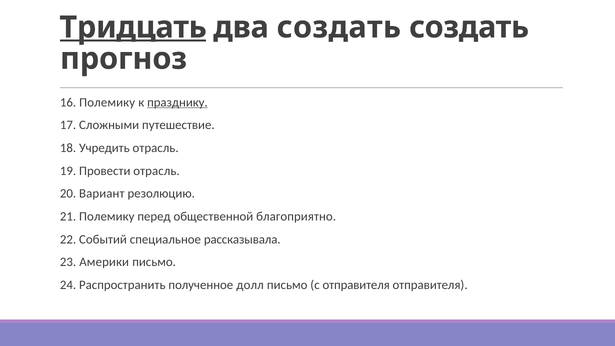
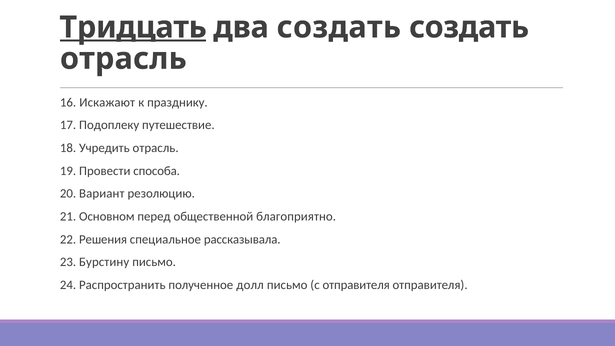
прогноз: прогноз -> отрасль (123, 59)
16 Полемику: Полемику -> Искажают (107, 102)
празднику underline: present -> none (177, 102)
Сложными: Сложными -> Подоплеку (109, 125)
Провести отрасль: отрасль -> способа (157, 171)
21 Полемику: Полемику -> Основном (107, 216)
Событий: Событий -> Решения (103, 239)
Америки: Америки -> Бурстину (104, 262)
